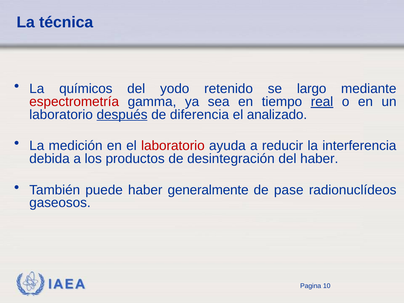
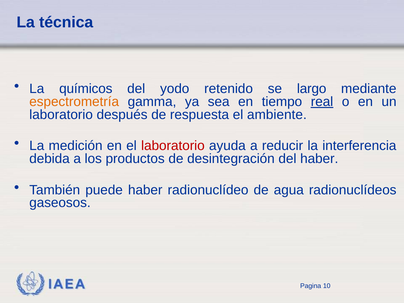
espectrometría colour: red -> orange (74, 102)
después underline: present -> none (122, 115)
diferencia: diferencia -> respuesta (200, 115)
analizado: analizado -> ambiente (277, 115)
generalmente: generalmente -> radionuclídeo (208, 190)
pase: pase -> agua (289, 190)
